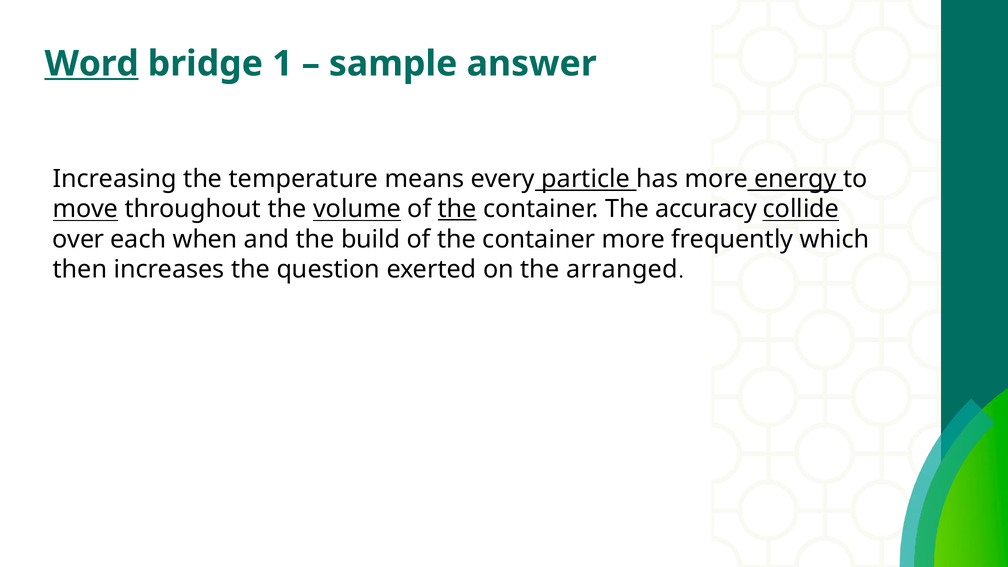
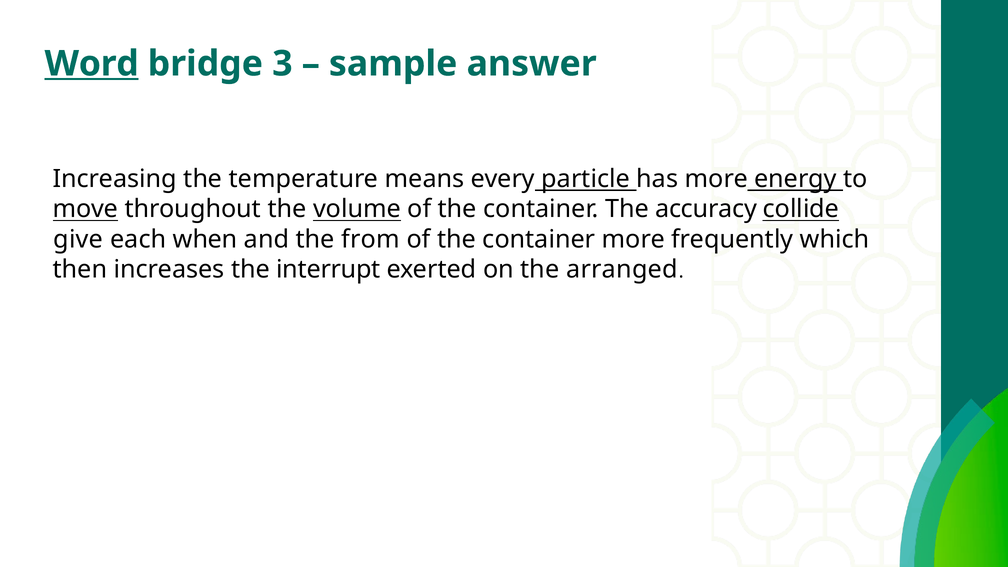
1: 1 -> 3 (282, 64)
the underline: present -> none (457, 209)
over: over -> give (78, 239)
build: build -> from (370, 239)
question: question -> interrupt (328, 269)
